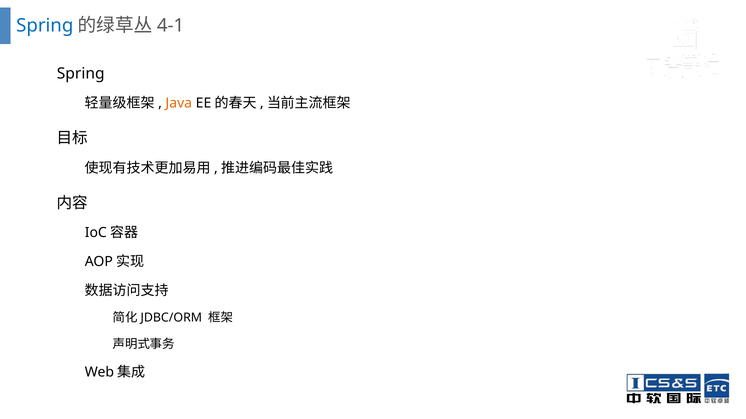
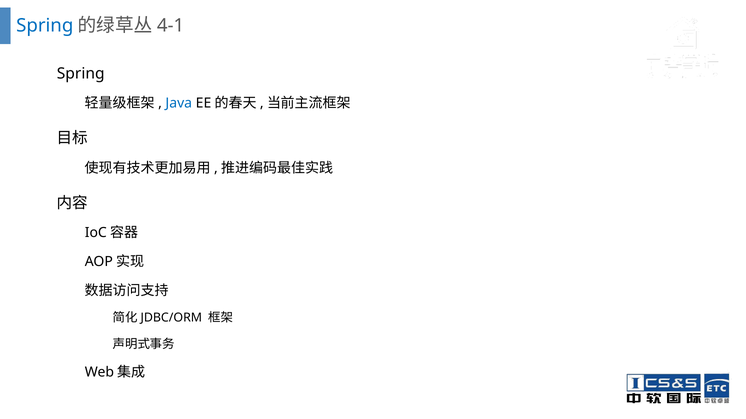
Java colour: orange -> blue (179, 103)
